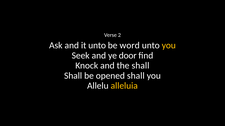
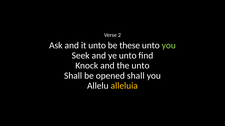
word: word -> these (130, 46)
you colour: yellow -> light green (169, 46)
ye door: door -> unto (128, 56)
the shall: shall -> unto (141, 66)
